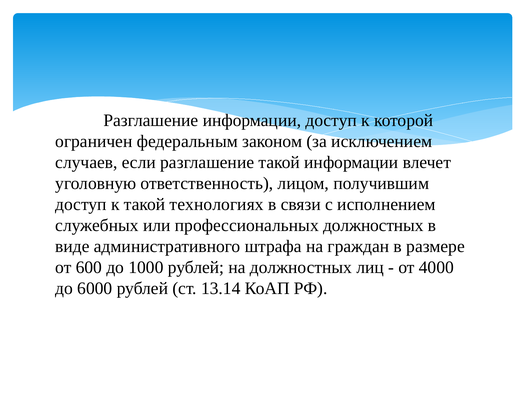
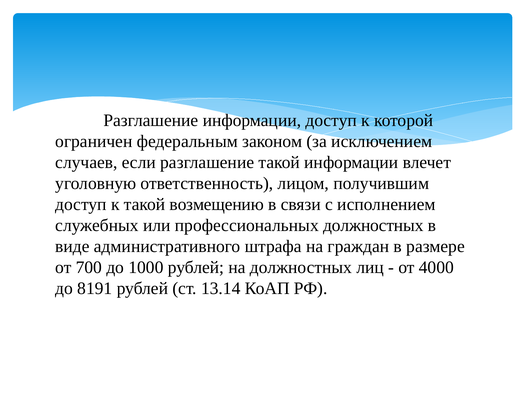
технологиях: технологиях -> возмещению (217, 204)
600: 600 -> 700 (89, 267)
6000: 6000 -> 8191 (95, 288)
